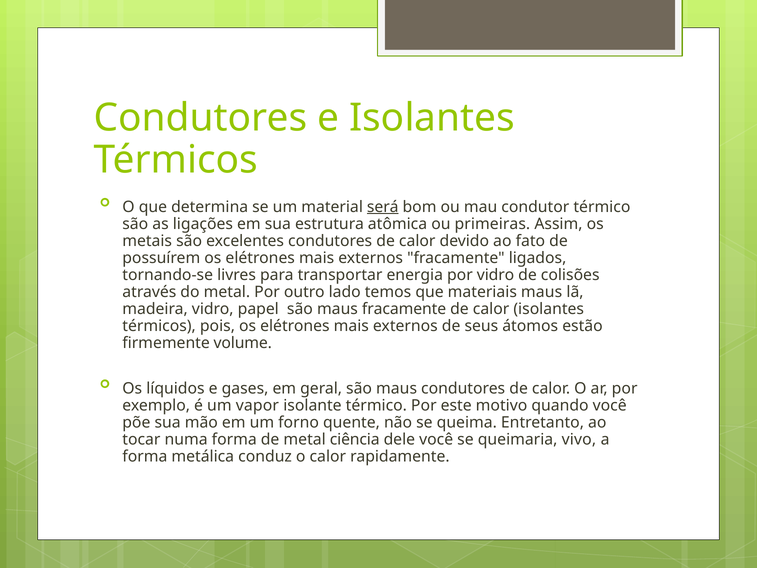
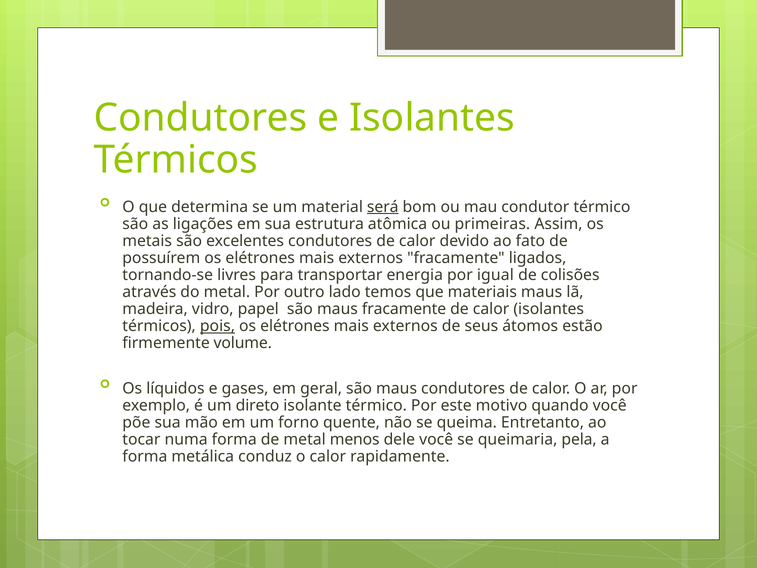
por vidro: vidro -> igual (495, 275)
pois underline: none -> present (217, 326)
vapor: vapor -> direto (258, 405)
ciência: ciência -> menos (355, 439)
vivo: vivo -> pela (579, 439)
